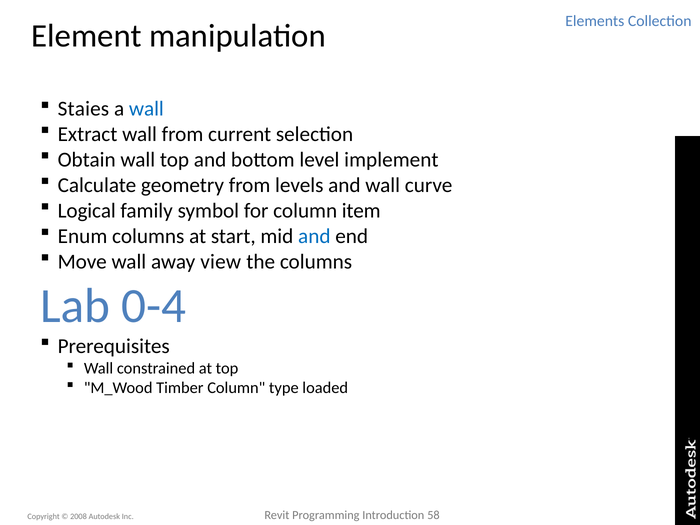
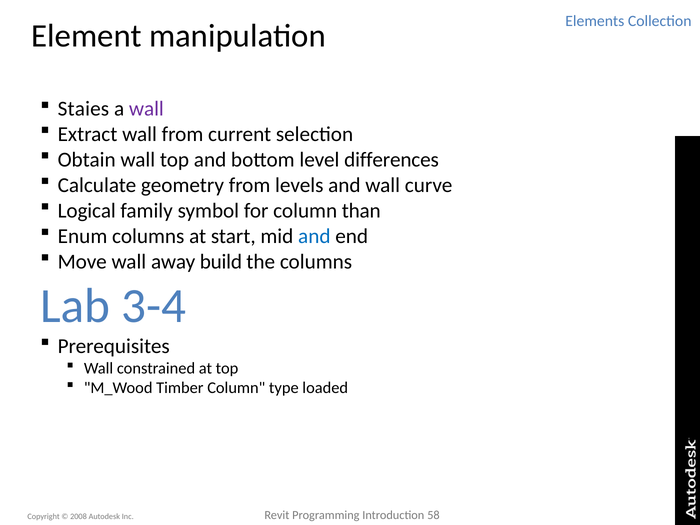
wall colour: blue -> purple (146, 109)
implement: implement -> differences (392, 160)
item: item -> than (361, 211)
view: view -> build (221, 262)
0-4: 0-4 -> 3-4 (154, 306)
